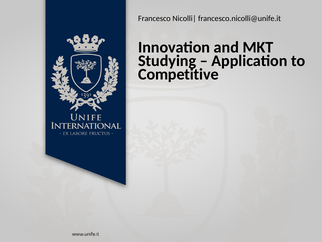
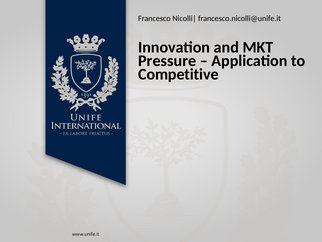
Studying: Studying -> Pressure (167, 61)
